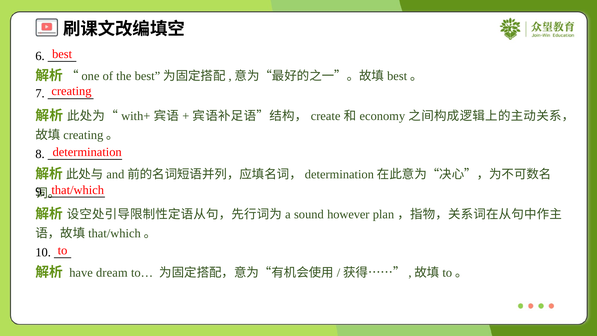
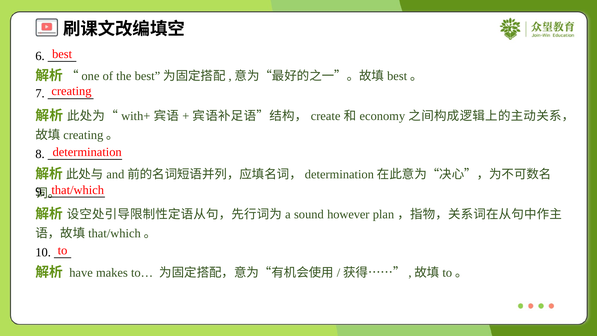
dream: dream -> makes (112, 273)
